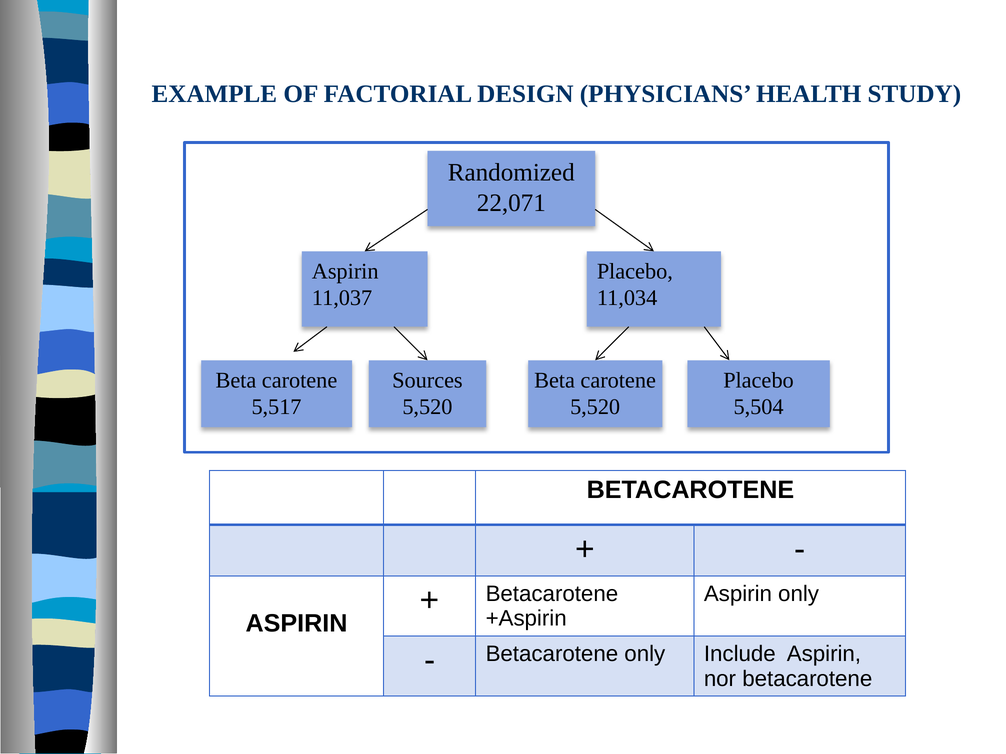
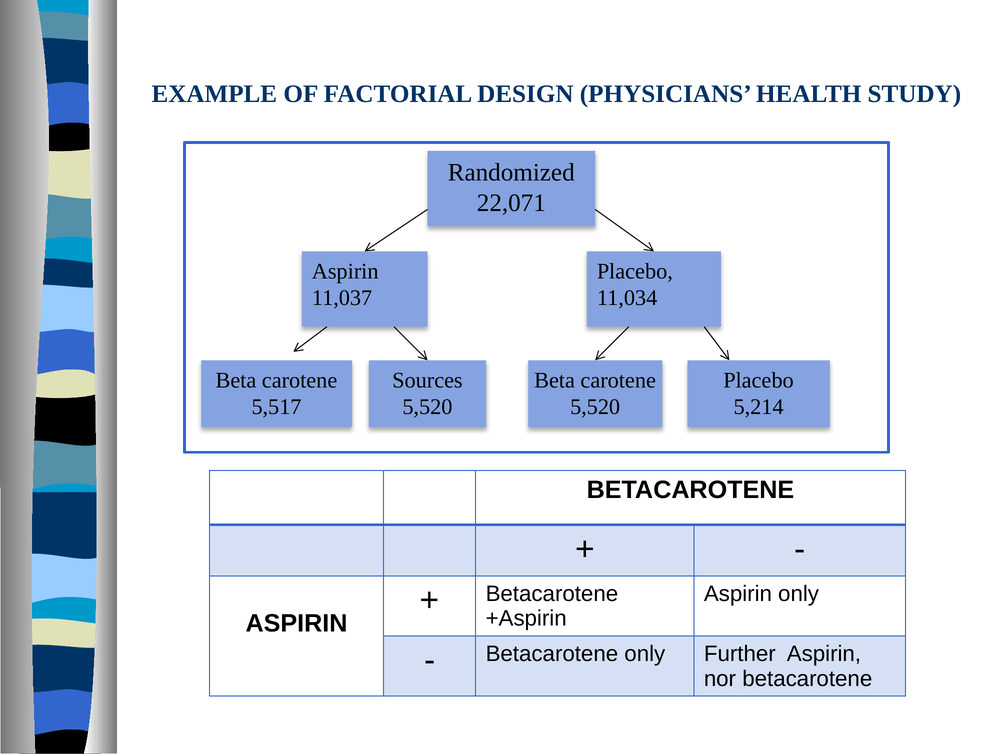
5,504: 5,504 -> 5,214 (759, 407)
Include: Include -> Further (740, 654)
